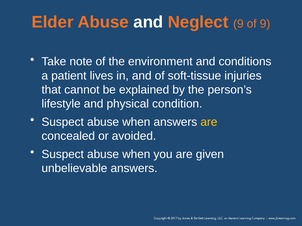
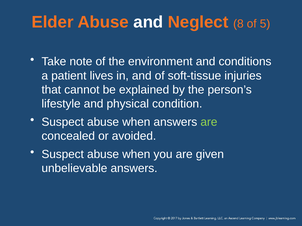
Neglect 9: 9 -> 8 (238, 24)
of 9: 9 -> 5 (265, 24)
are colour: yellow -> light green (209, 122)
